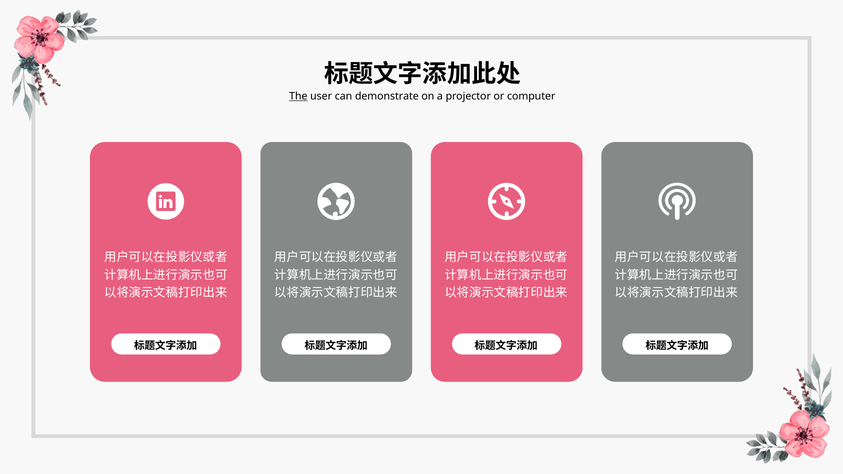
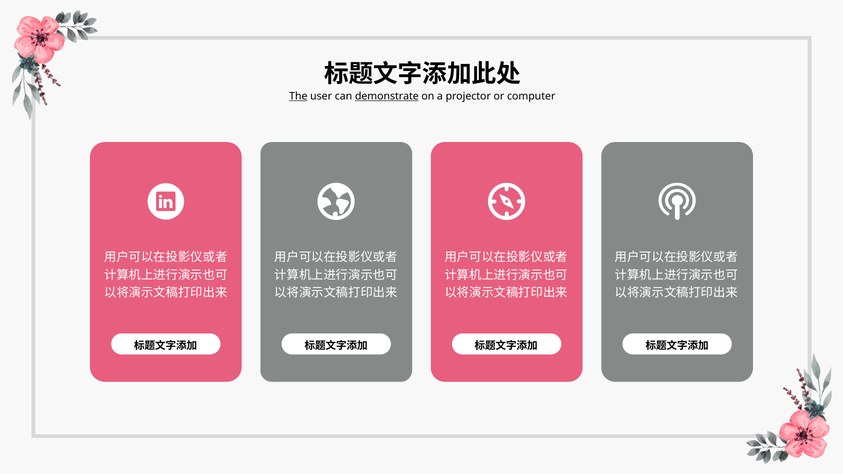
demonstrate underline: none -> present (387, 96)
